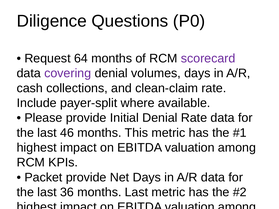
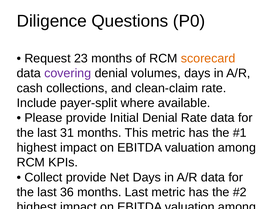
64: 64 -> 23 (81, 59)
scorecard colour: purple -> orange (208, 59)
46: 46 -> 31 (67, 133)
Packet: Packet -> Collect (43, 178)
